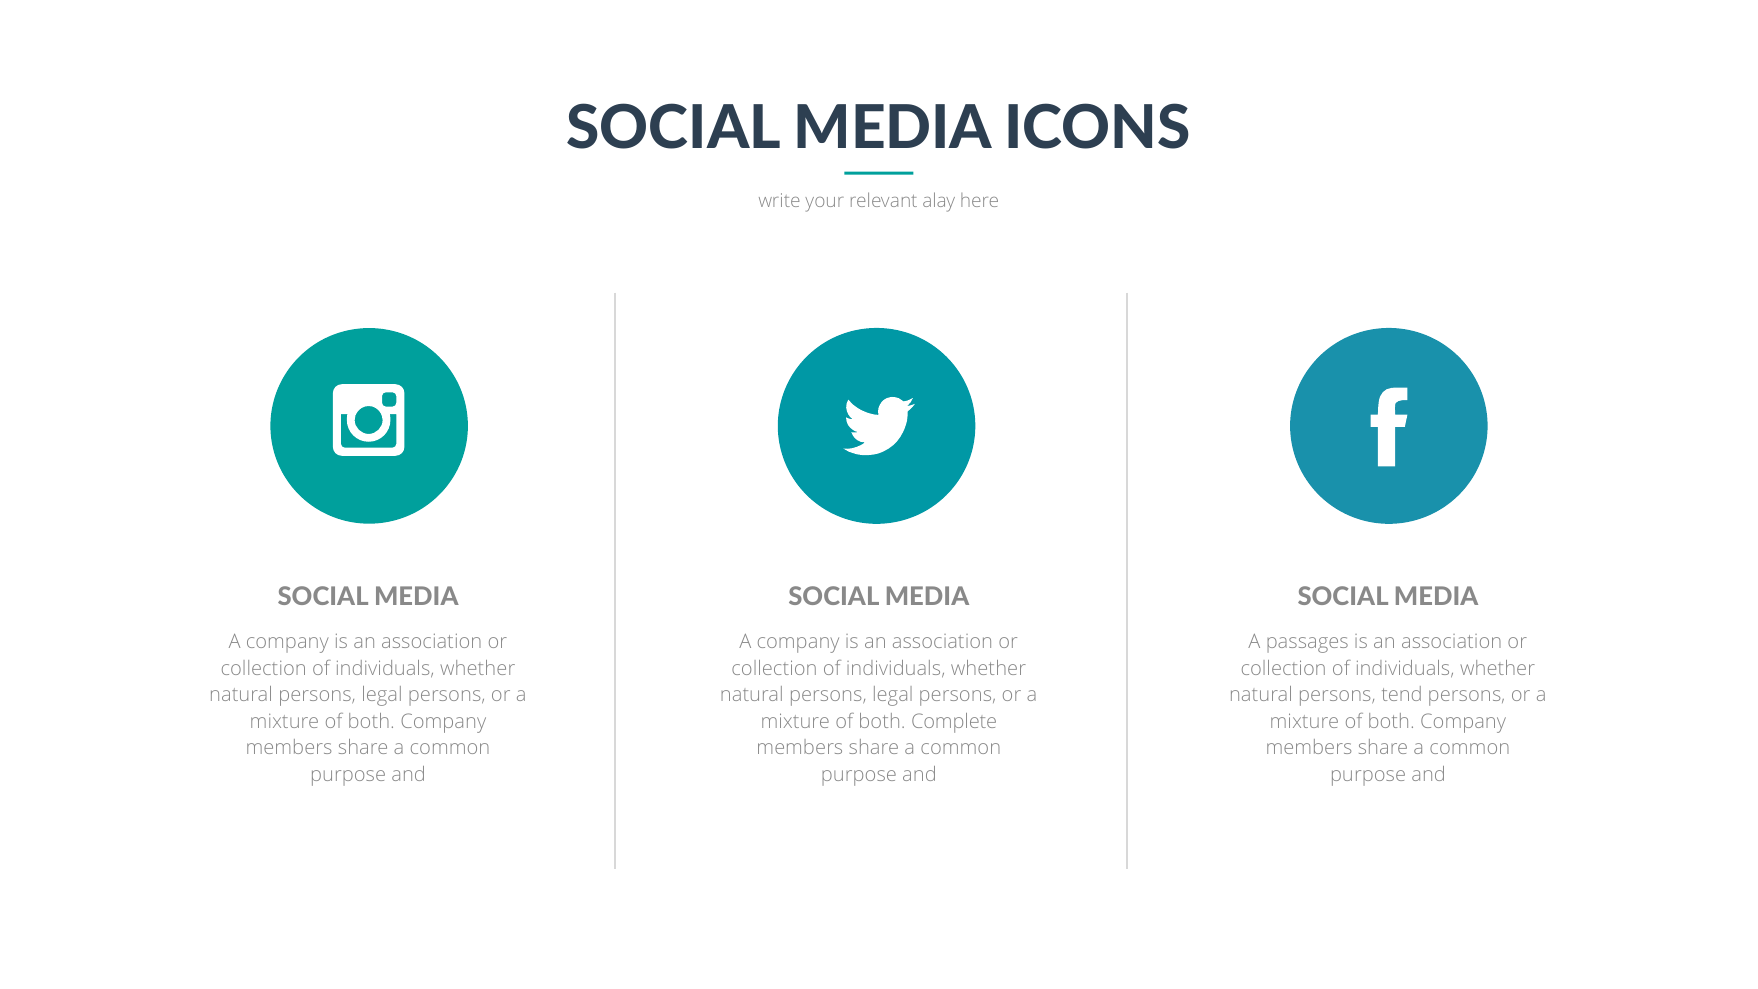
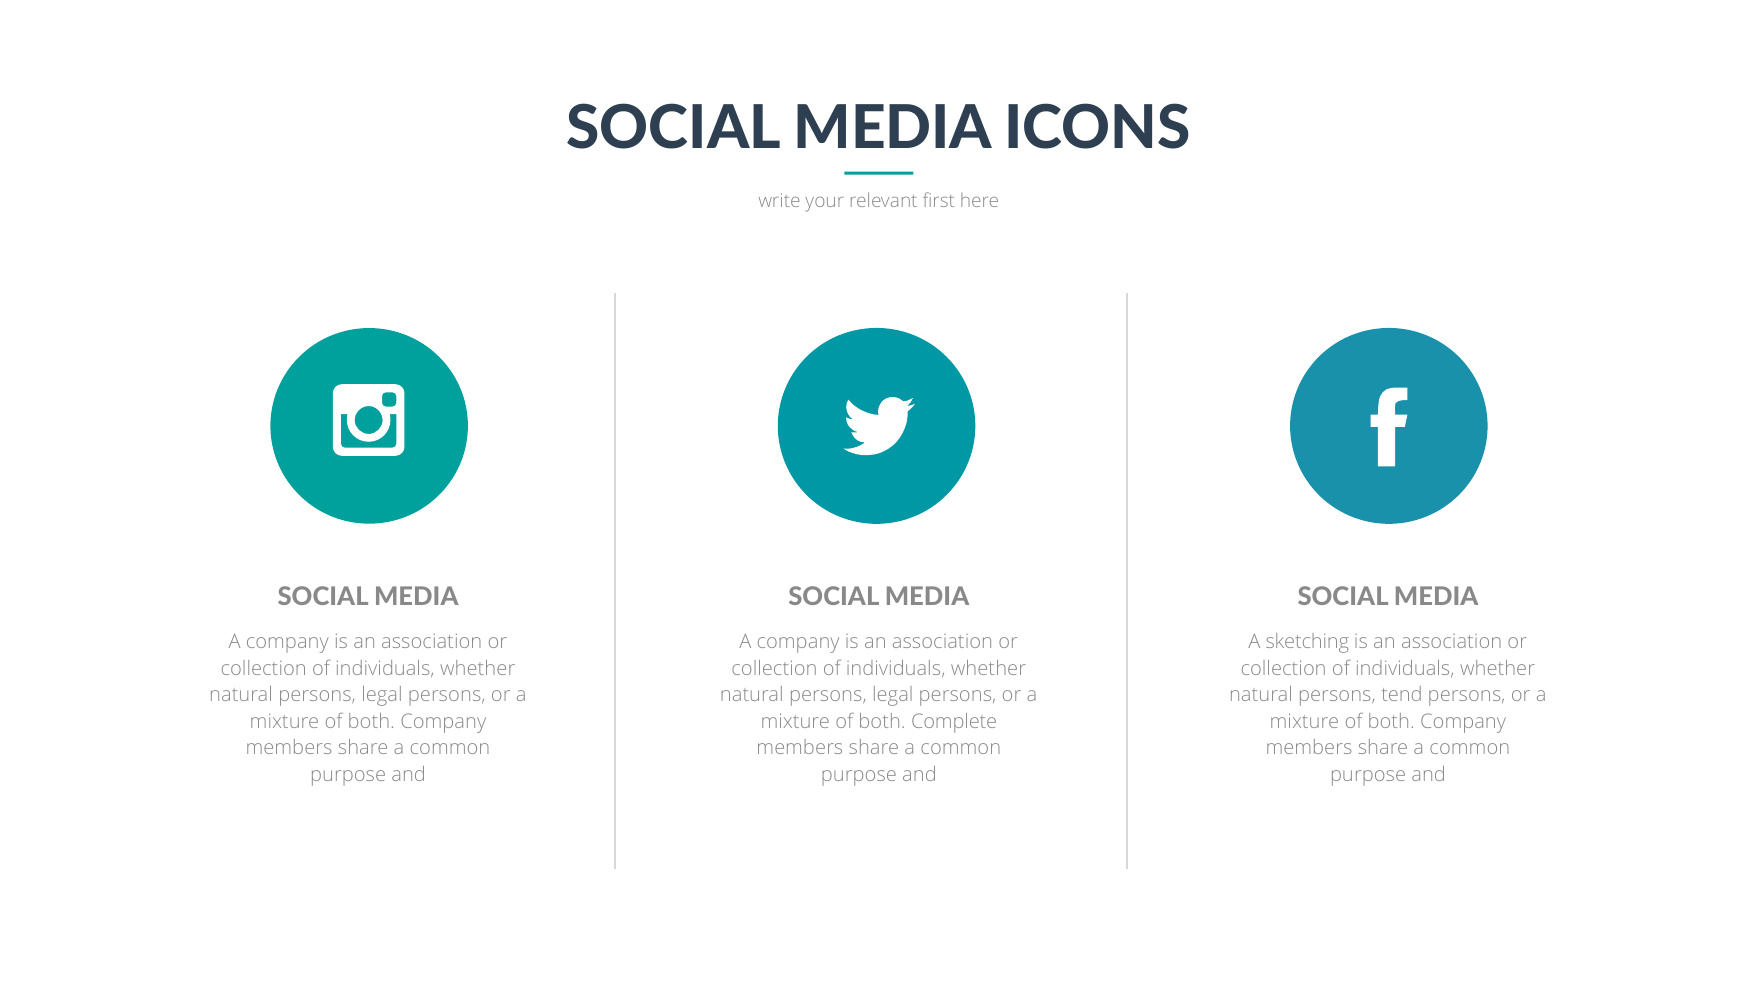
alay: alay -> first (939, 201)
passages: passages -> sketching (1307, 642)
